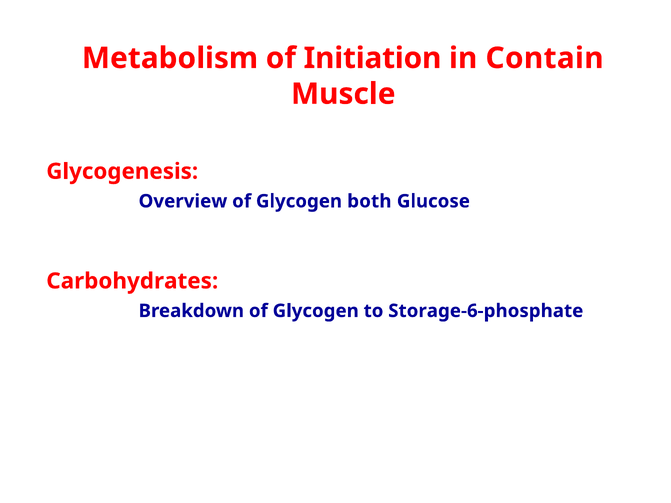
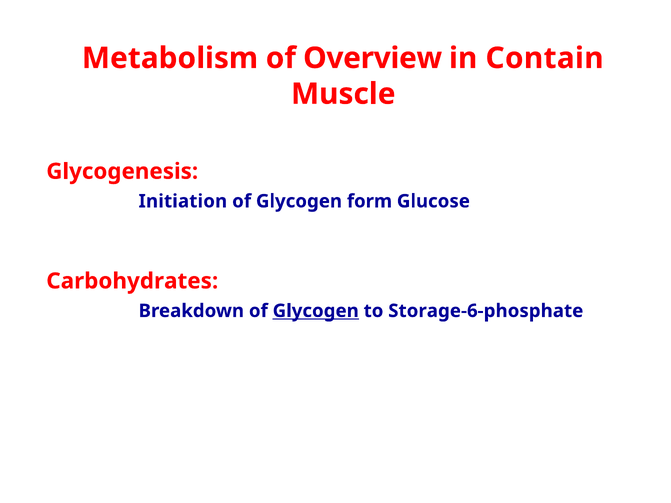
Initiation: Initiation -> Overview (373, 58)
Overview: Overview -> Initiation (183, 201)
both: both -> form (369, 201)
Glycogen underline: none -> present (316, 311)
